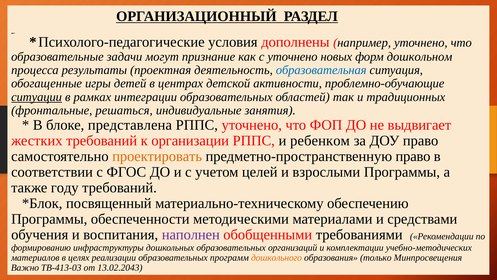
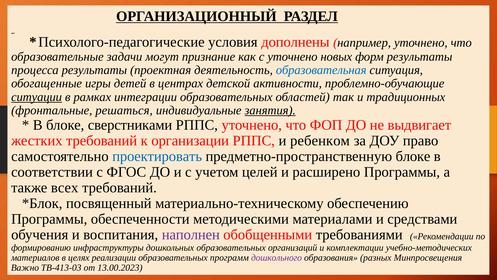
форм дошкольном: дошкольном -> результаты (420, 57)
занятия underline: none -> present (270, 110)
представлена: представлена -> сверстниками (130, 125)
проектировать colour: orange -> blue (157, 156)
предметно-пространственную право: право -> блоке (413, 156)
взрослыми: взрослыми -> расширено (326, 172)
году: году -> всех (65, 187)
дошкольного colour: orange -> purple (276, 257)
только: только -> разных (376, 257)
13.02.2043: 13.02.2043 -> 13.00.2023 (120, 267)
